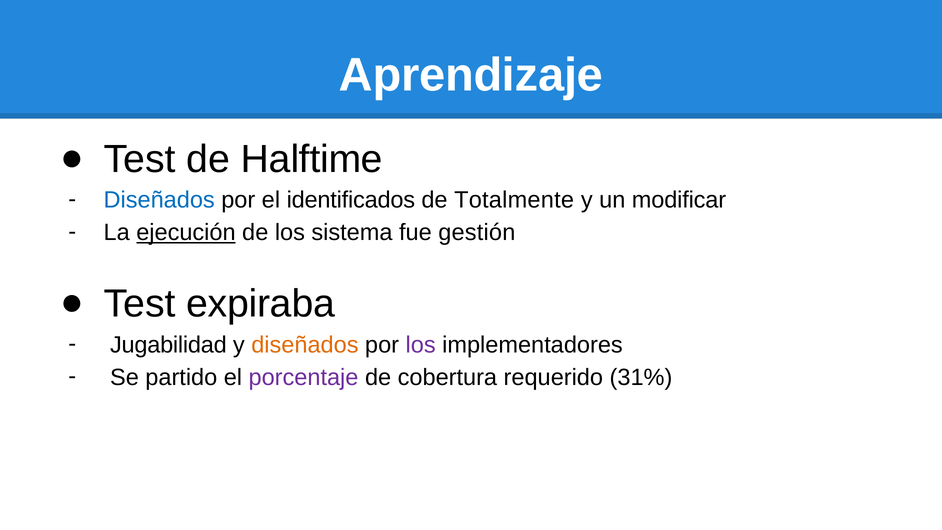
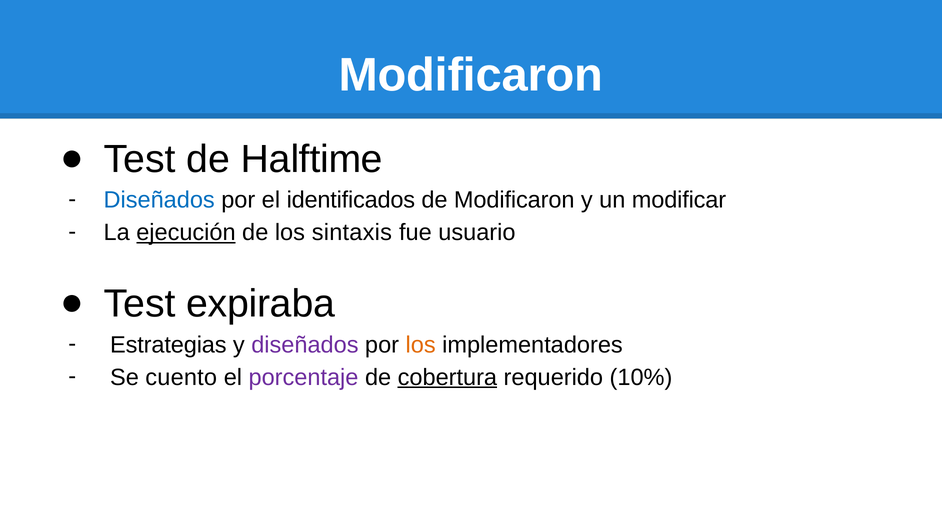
Aprendizaje: Aprendizaje -> Modificaron (471, 75)
de Totalmente: Totalmente -> Modificaron (514, 200)
sistema: sistema -> sintaxis (352, 233)
gestión: gestión -> usuario (477, 233)
Jugabilidad: Jugabilidad -> Estrategias (168, 345)
diseñados colour: orange -> purple (305, 345)
los colour: purple -> orange (421, 345)
partido: partido -> cuento (181, 377)
cobertura underline: none -> present (447, 377)
31%: 31% -> 10% (641, 377)
